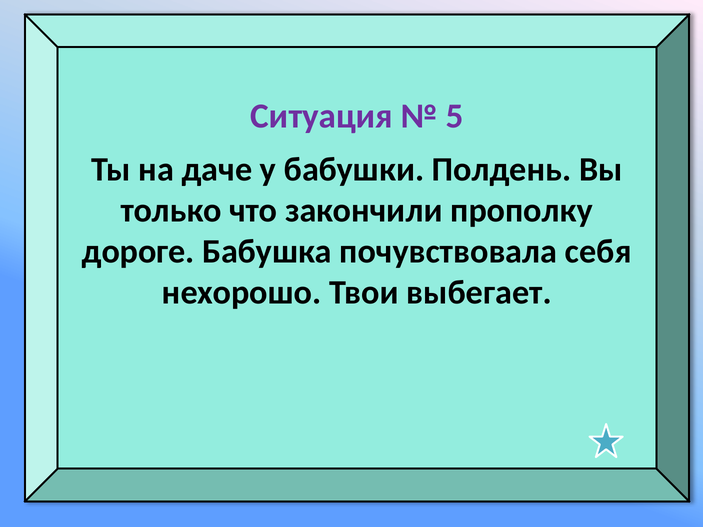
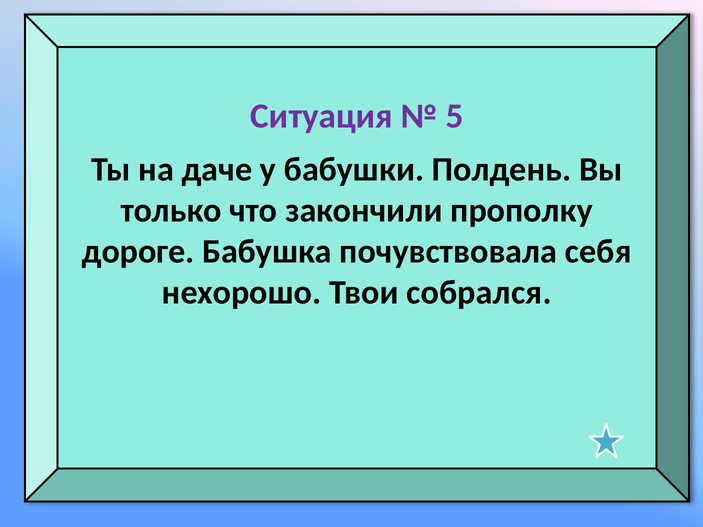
выбегает: выбегает -> собрался (479, 293)
